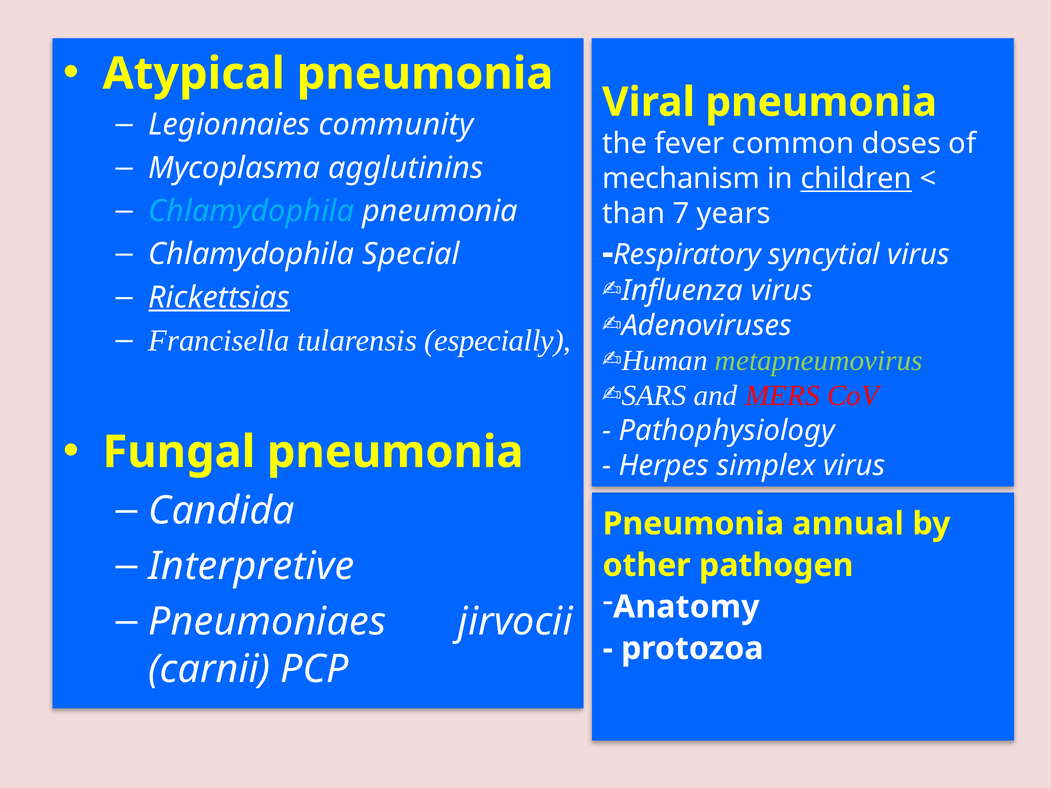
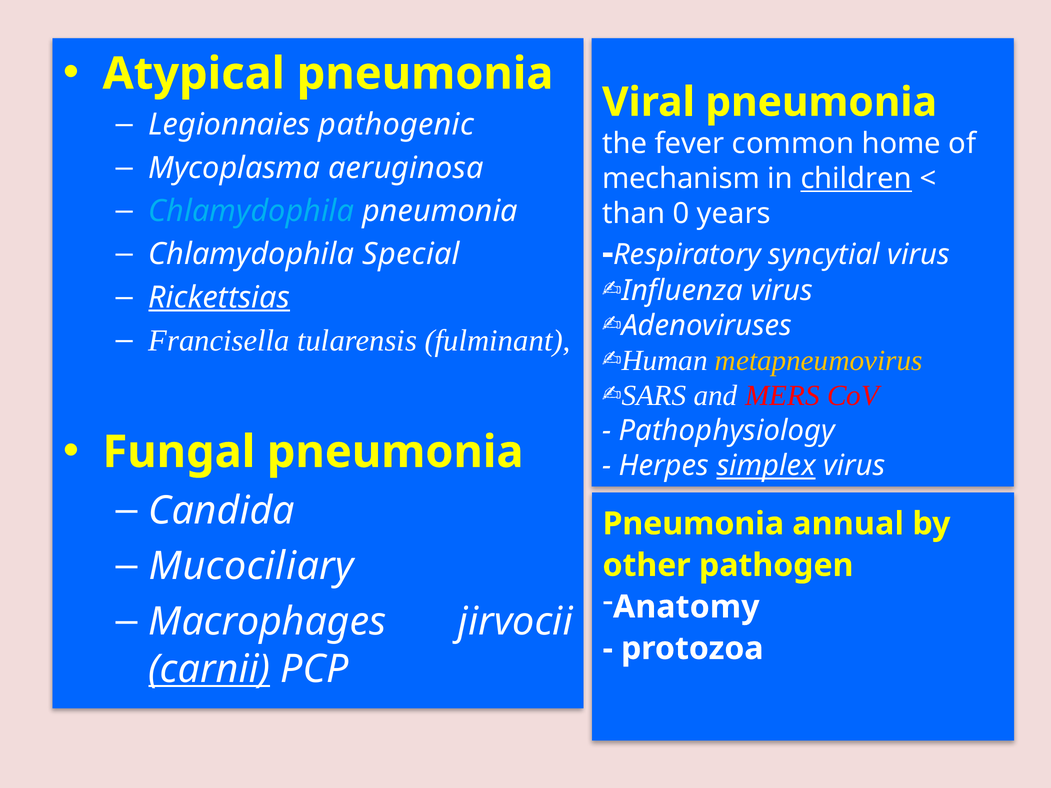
community: community -> pathogenic (396, 125)
doses: doses -> home (901, 144)
agglutinins: agglutinins -> aeruginosa (406, 168)
7: 7 -> 0 (681, 214)
especially: especially -> fulminant (498, 341)
metapneumovirus colour: light green -> yellow (819, 361)
simplex underline: none -> present (766, 466)
Interpretive: Interpretive -> Mucociliary (251, 566)
Pneumoniaes: Pneumoniaes -> Macrophages (267, 622)
carnii underline: none -> present (209, 669)
